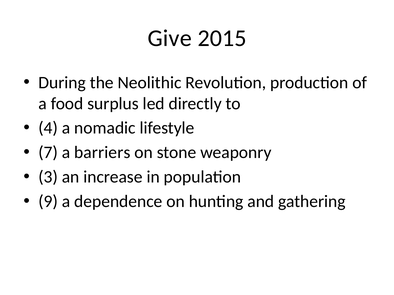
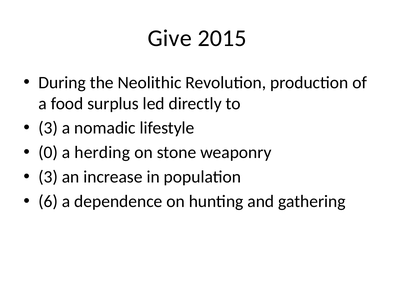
4: 4 -> 3 (48, 128)
7: 7 -> 0 (48, 153)
barriers: barriers -> herding (102, 153)
9: 9 -> 6 (48, 202)
